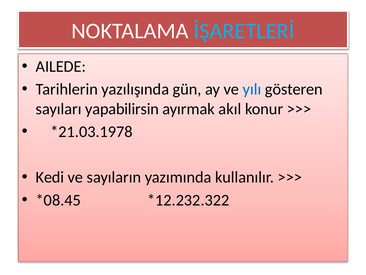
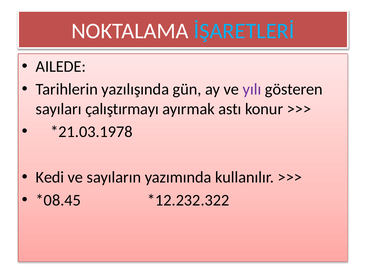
yılı colour: blue -> purple (252, 89)
yapabilirsin: yapabilirsin -> çalıştırmayı (122, 109)
akıl: akıl -> astı (230, 109)
